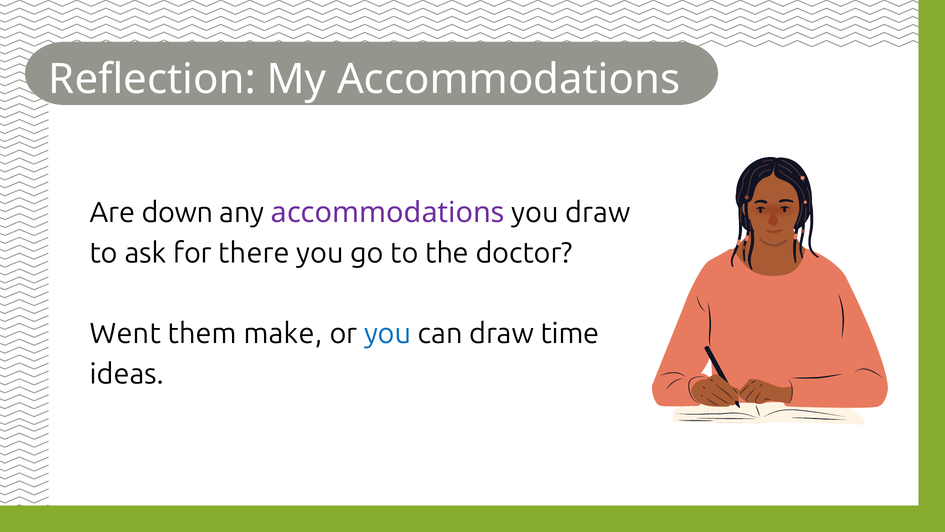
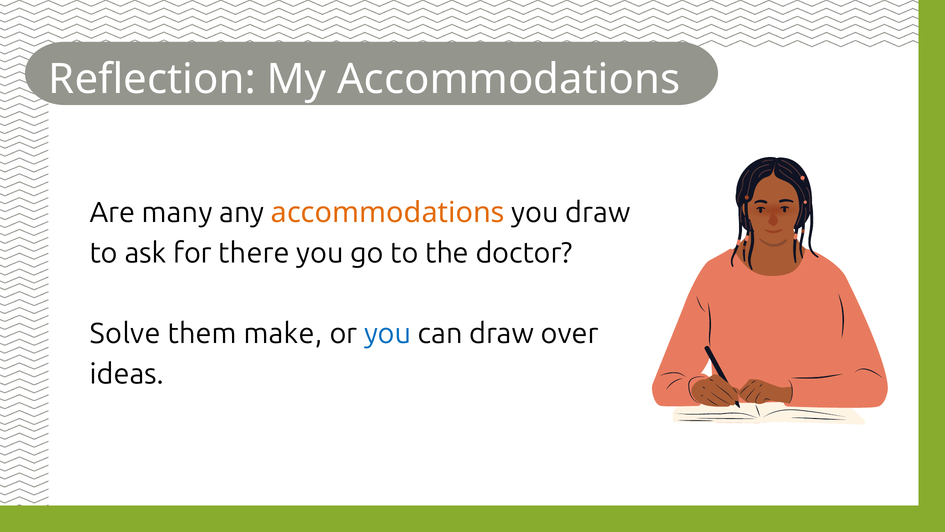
down: down -> many (177, 212)
accommodations colour: purple -> orange (388, 212)
Went: Went -> Solve (125, 334)
time: time -> over (570, 334)
